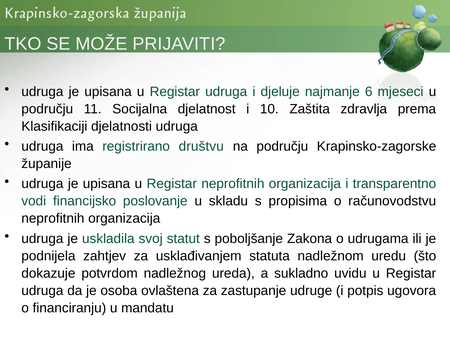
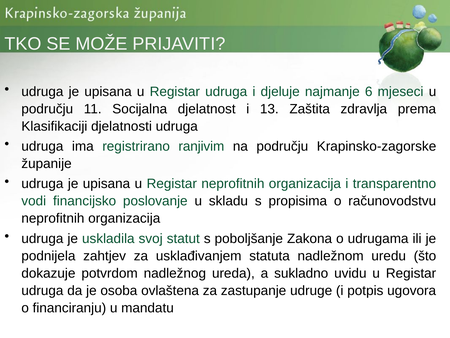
10: 10 -> 13 (269, 109)
društvu: društvu -> ranjivim (201, 146)
